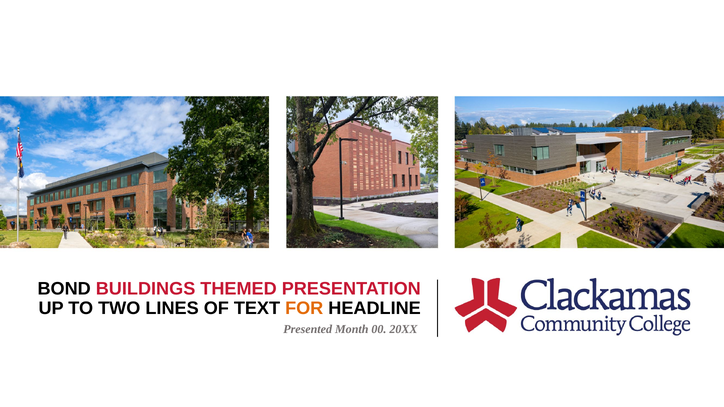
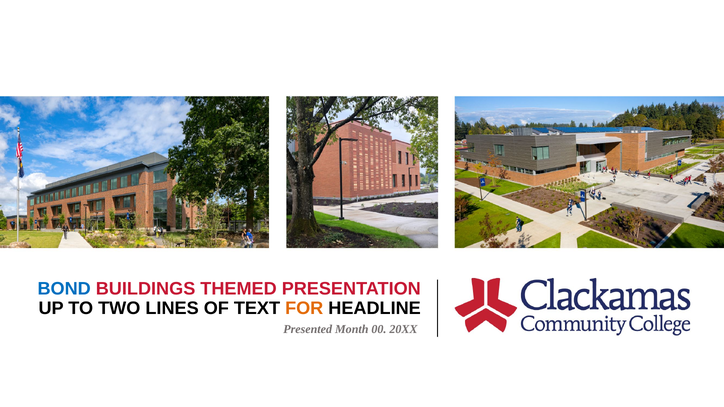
BOND colour: black -> blue (64, 289)
